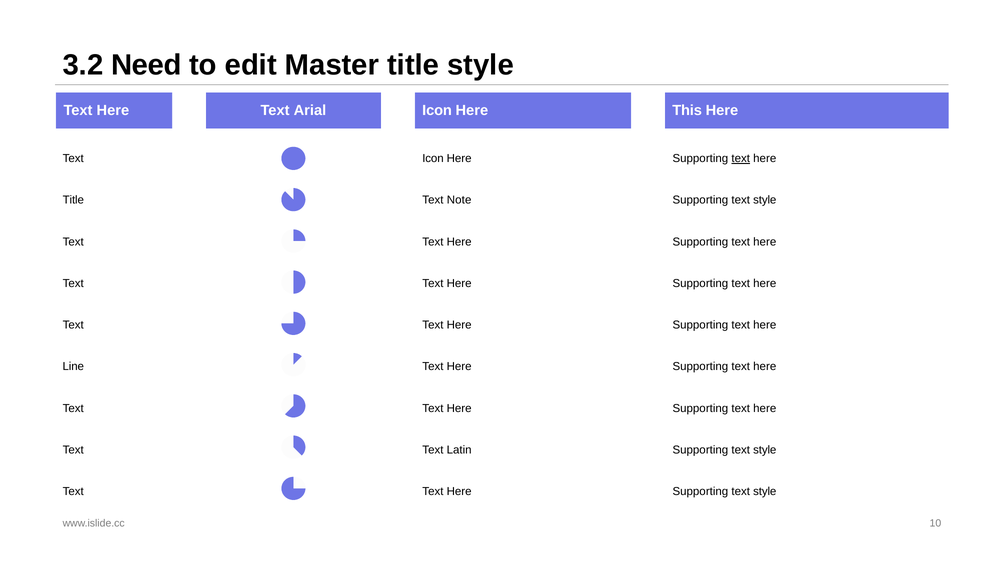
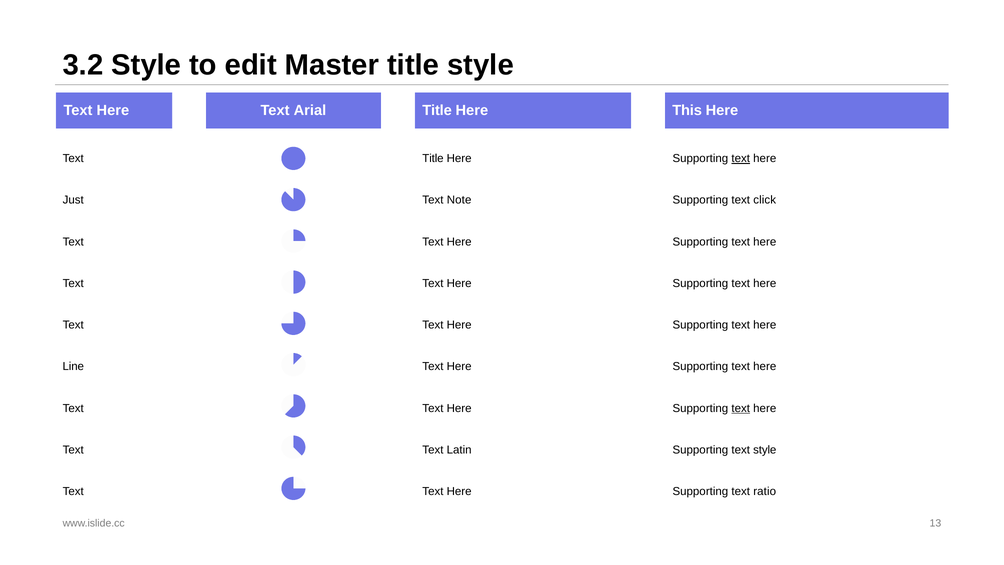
3.2 Need: Need -> Style (146, 65)
Icon: Icon -> Title (437, 110)
Icon: Icon -> Title (433, 158)
Title: Title -> Just (73, 200)
style: style -> click (765, 200)
text underline: none -> present (741, 408)
style: style -> ratio (765, 491)
10: 10 -> 13 (935, 523)
